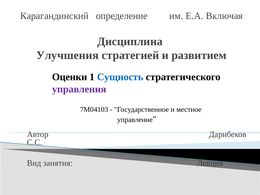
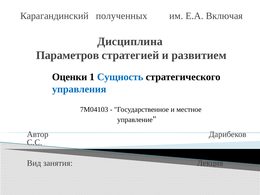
определение: определение -> полученных (122, 16)
Улучшения: Улучшения -> Параметров (68, 55)
управления colour: purple -> blue (79, 89)
